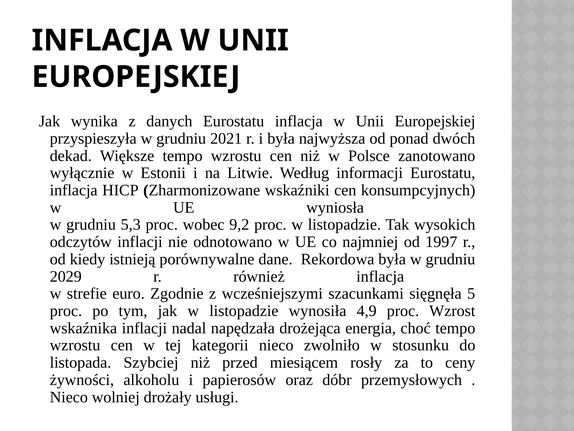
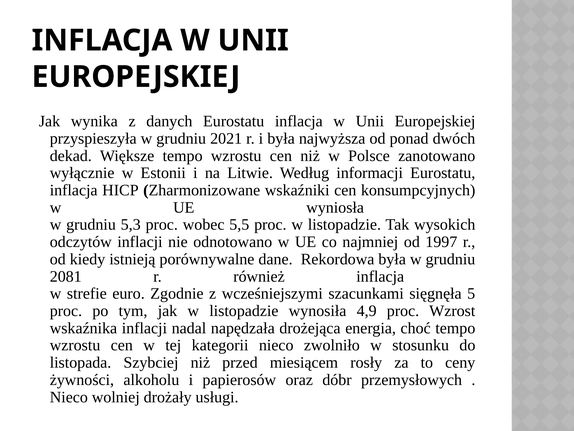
9,2: 9,2 -> 5,5 (239, 224)
2029: 2029 -> 2081 (66, 276)
